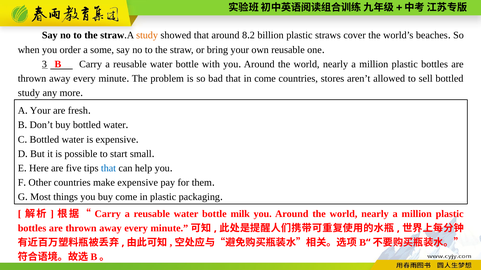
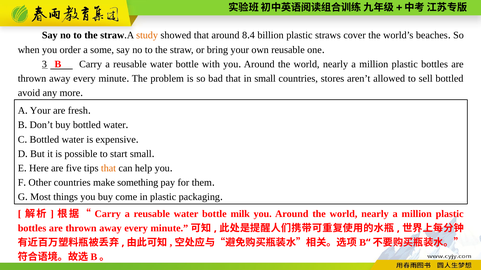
2: 2 -> 4 (252, 35)
in come: come -> small (265, 79)
study: study -> avoid (29, 93)
that colour: blue -> orange (108, 169)
make expensive: expensive -> something (138, 183)
